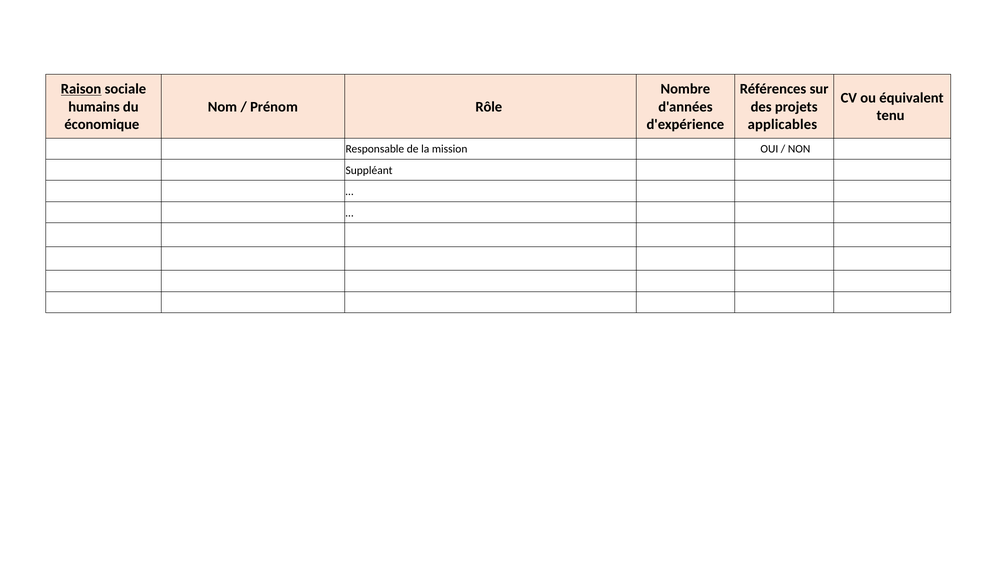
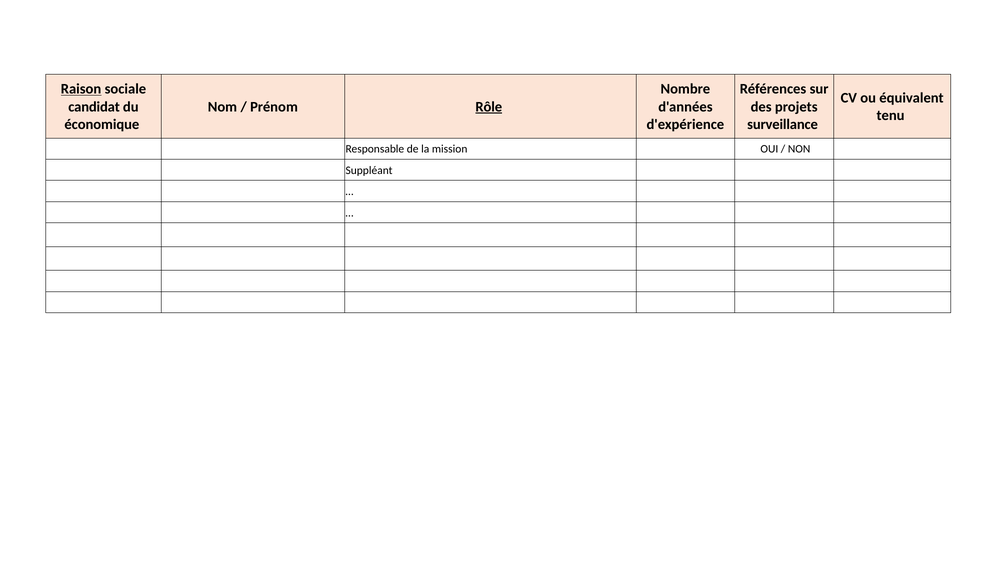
humains: humains -> candidat (94, 107)
Rôle underline: none -> present (489, 107)
applicables: applicables -> surveillance (783, 124)
